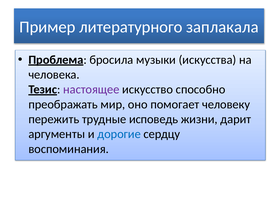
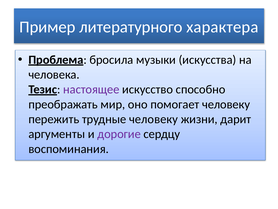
заплакала: заплакала -> характера (222, 27)
трудные исповедь: исповедь -> человеку (153, 119)
дорогие colour: blue -> purple (119, 134)
